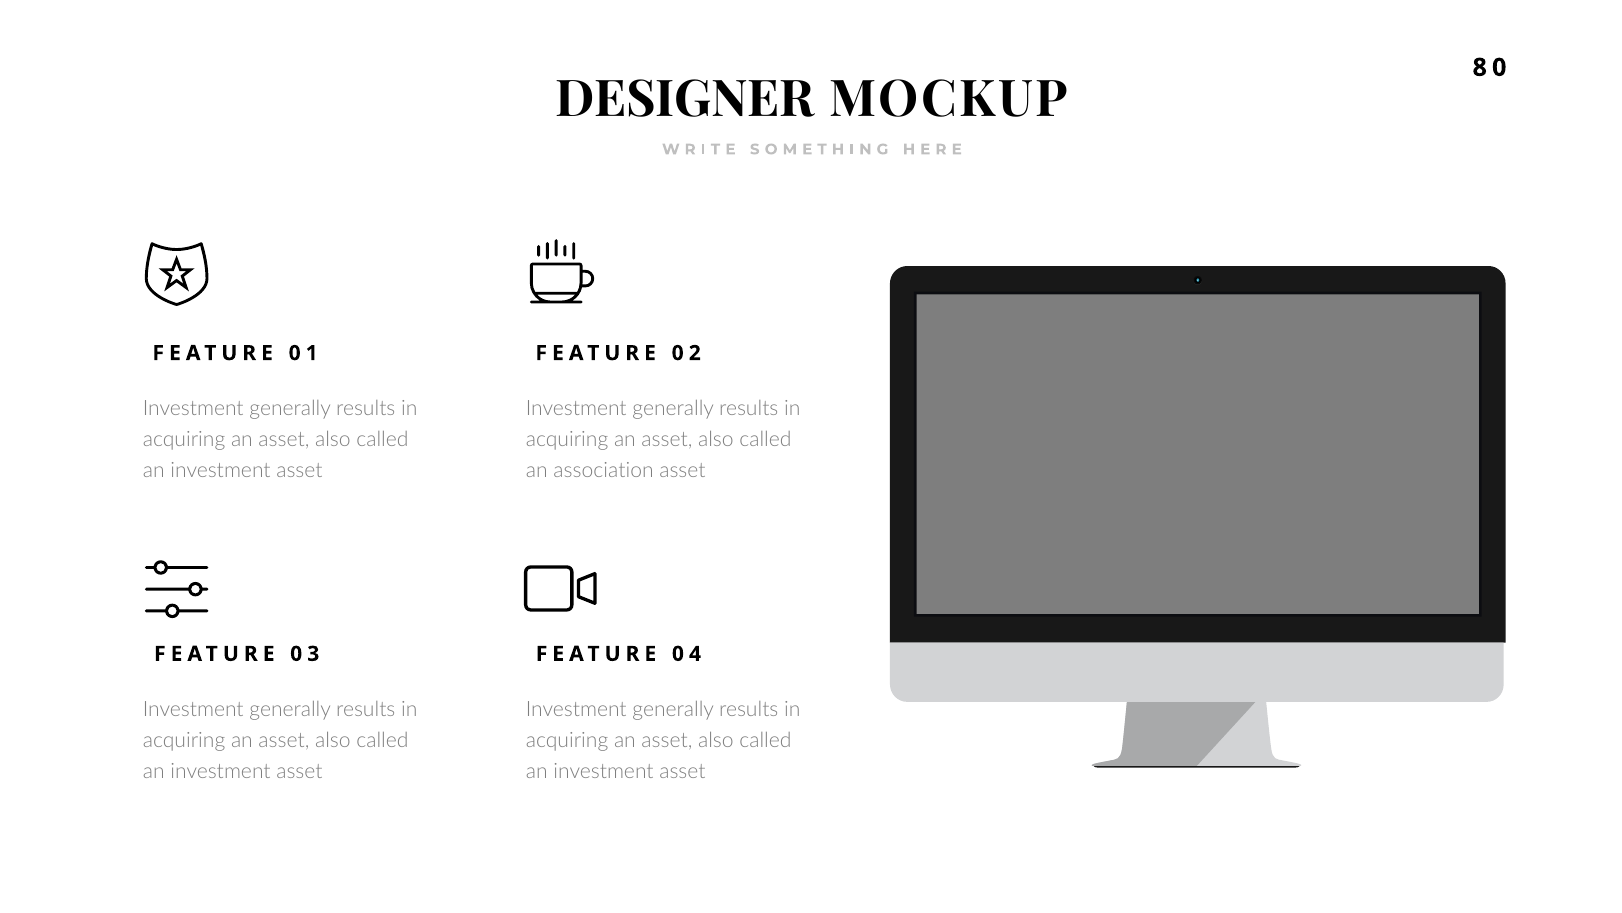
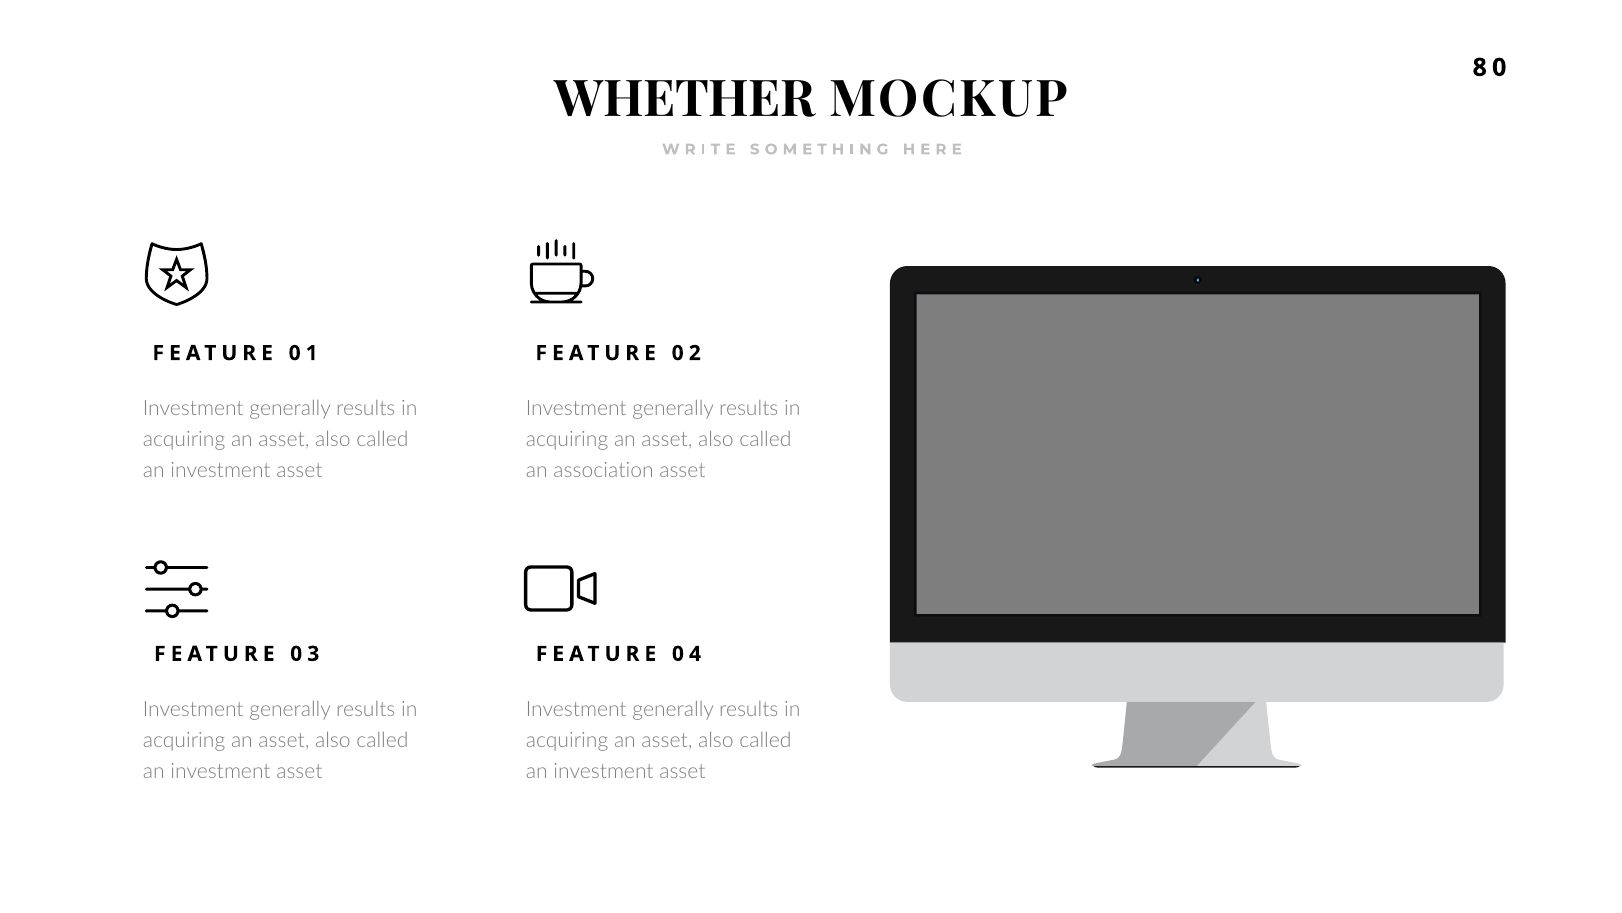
DESIGNER: DESIGNER -> WHETHER (685, 100)
